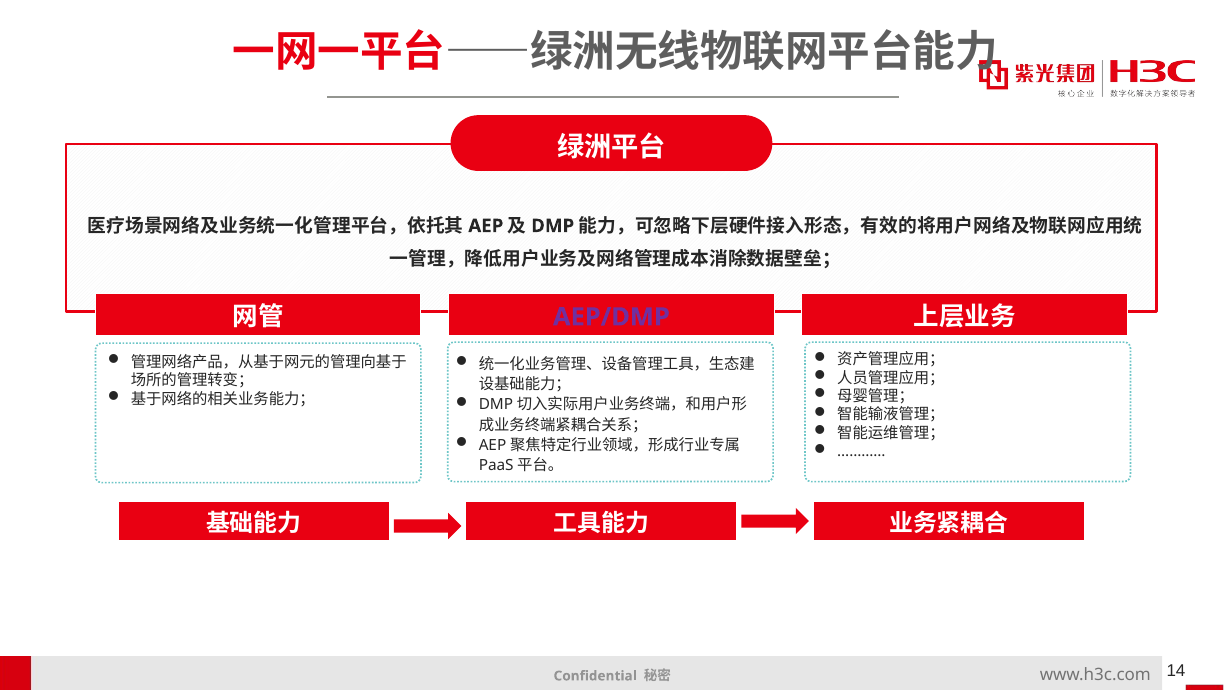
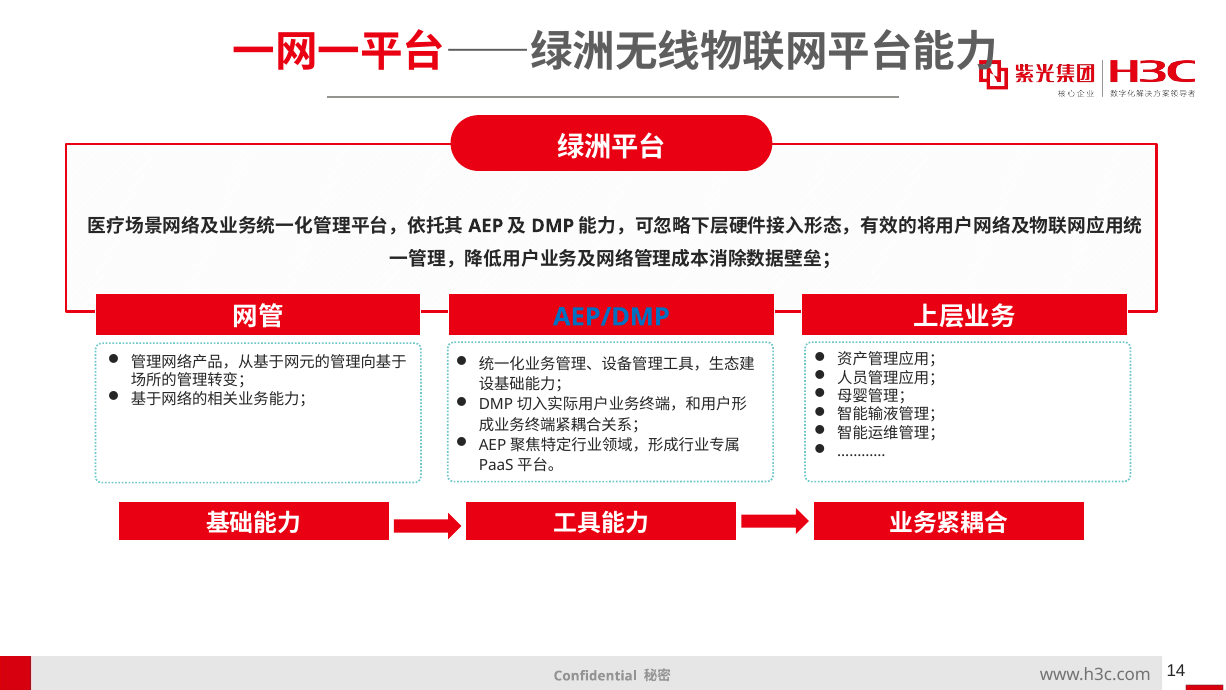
AEP/DMP colour: purple -> blue (611, 317)
